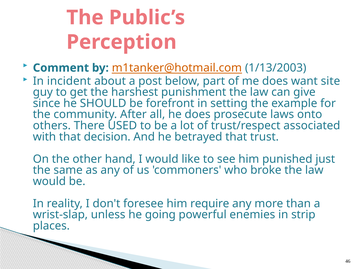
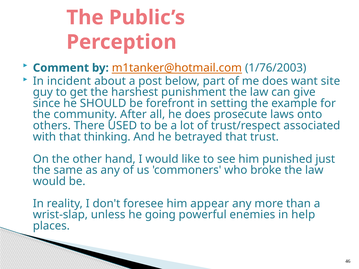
1/13/2003: 1/13/2003 -> 1/76/2003 (276, 68)
decision: decision -> thinking (107, 137)
require: require -> appear (210, 204)
strip: strip -> help (303, 215)
